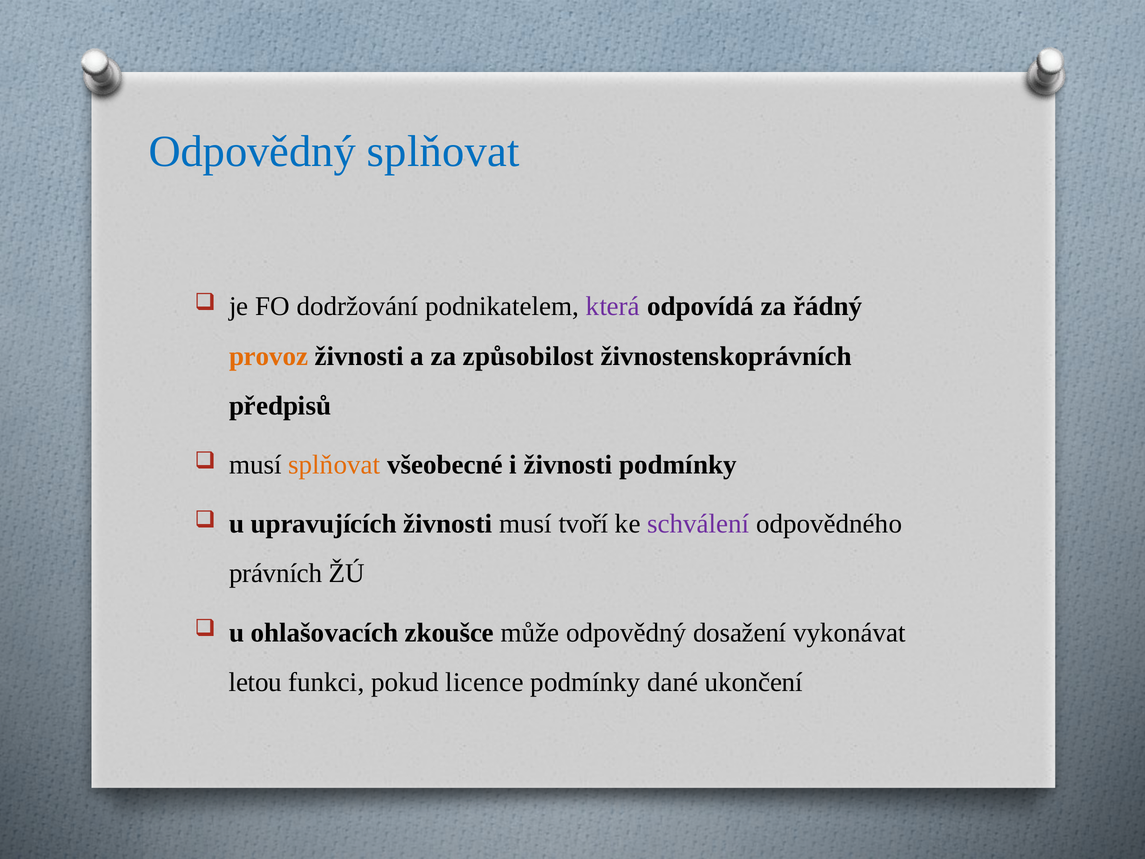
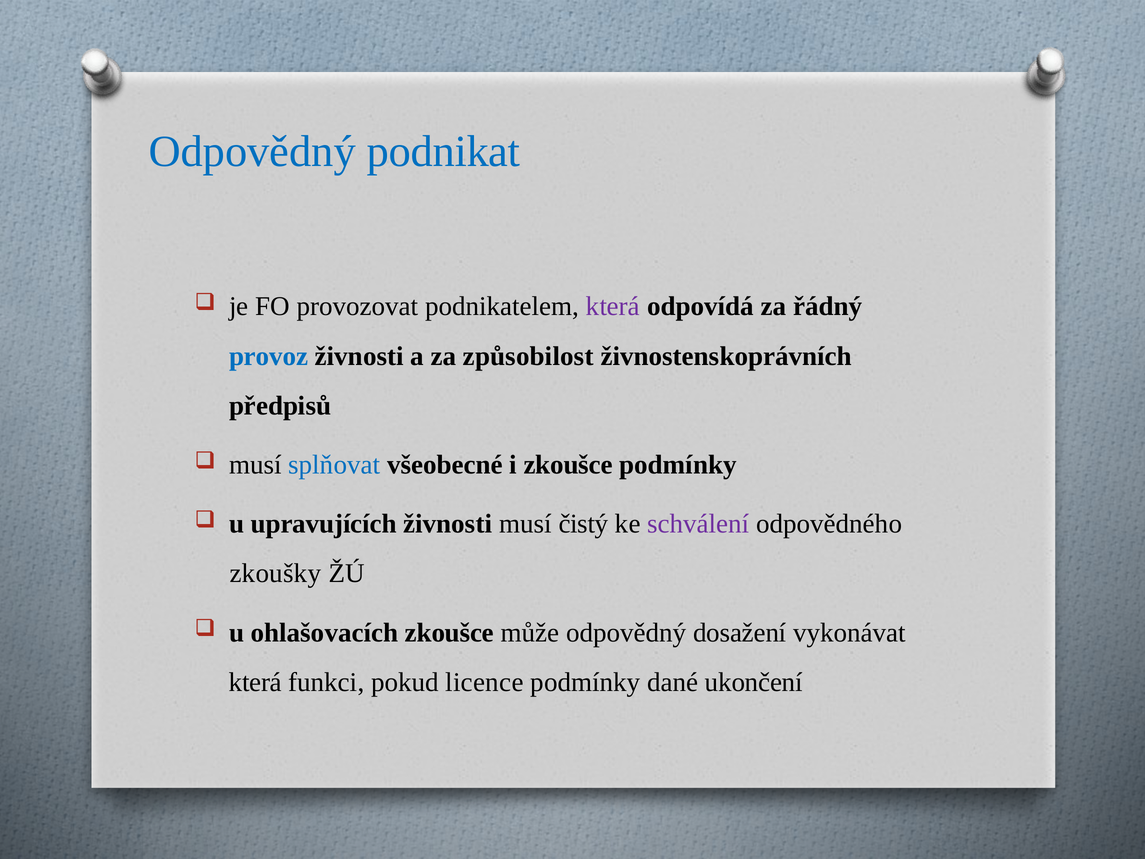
Odpovědný splňovat: splňovat -> podnikat (444, 152)
dodržování: dodržování -> provozovat (357, 306)
provoz colour: orange -> blue (269, 356)
splňovat colour: orange -> blue (334, 465)
i živnosti: živnosti -> zkoušce (568, 465)
tvoří: tvoří -> čistý (584, 524)
právních: právních -> zkoušky (275, 573)
letou: letou -> která (255, 682)
